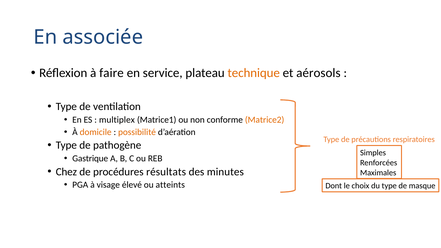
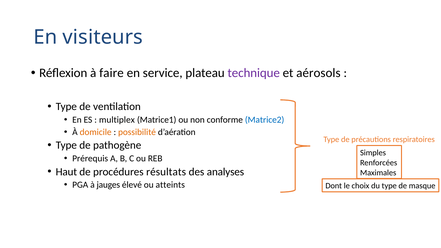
associée: associée -> visiteurs (103, 37)
technique colour: orange -> purple (254, 73)
Matrice2 colour: orange -> blue (265, 120)
Gastrique: Gastrique -> Prérequis (90, 159)
Chez: Chez -> Haut (66, 172)
minutes: minutes -> analyses (225, 172)
visage: visage -> jauges (108, 185)
